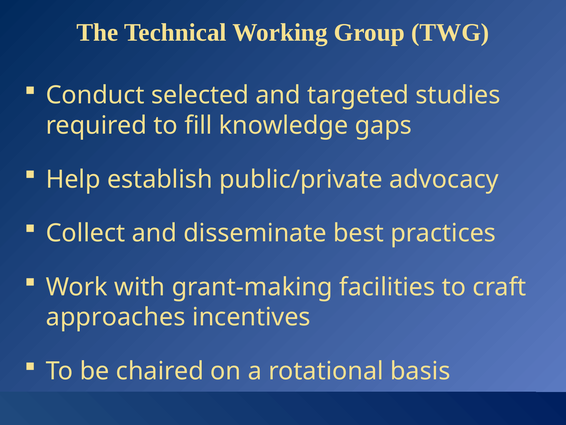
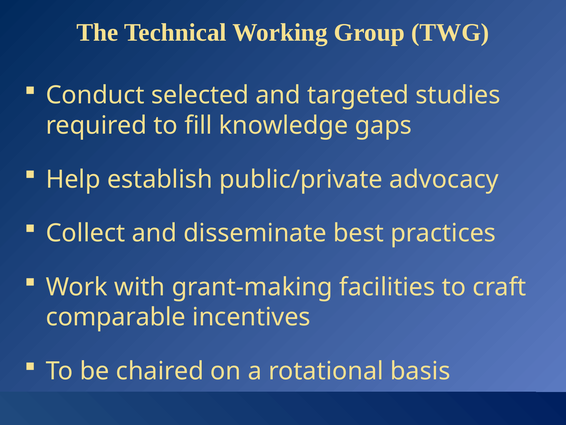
approaches: approaches -> comparable (116, 317)
